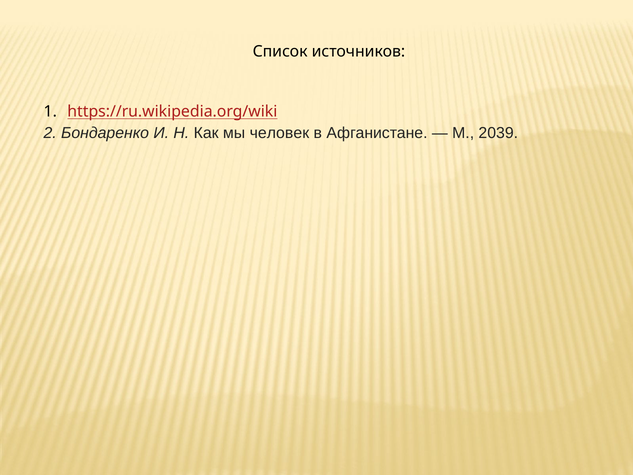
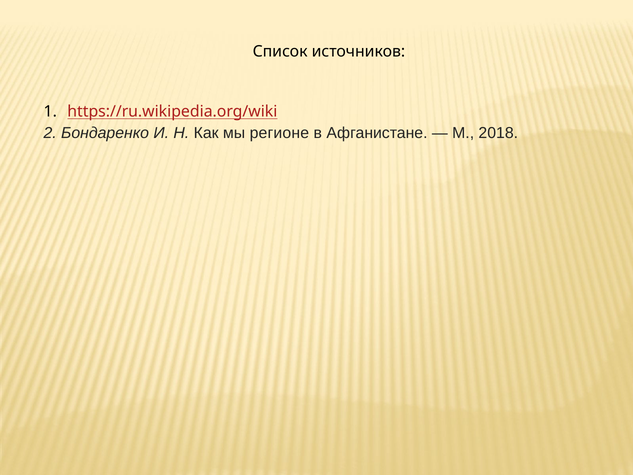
человек: человек -> регионе (279, 133)
2039: 2039 -> 2018 (498, 133)
